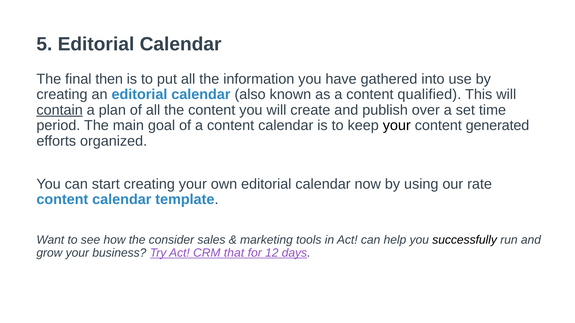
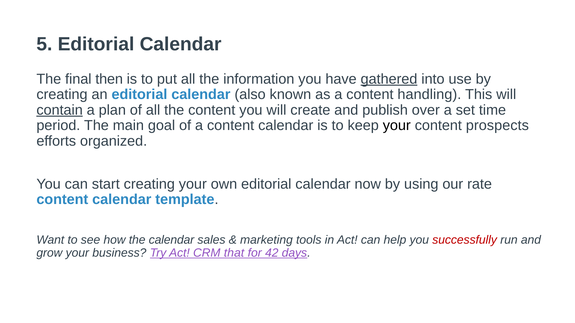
gathered underline: none -> present (389, 79)
qualified: qualified -> handling (429, 95)
generated: generated -> prospects (497, 126)
the consider: consider -> calendar (172, 240)
successfully colour: black -> red (465, 240)
12: 12 -> 42 (272, 253)
